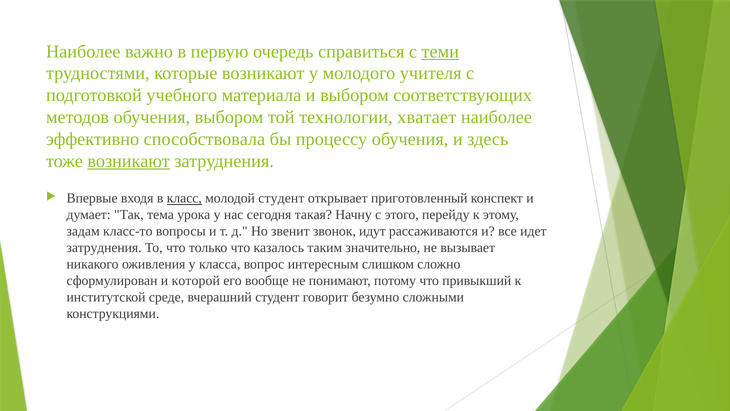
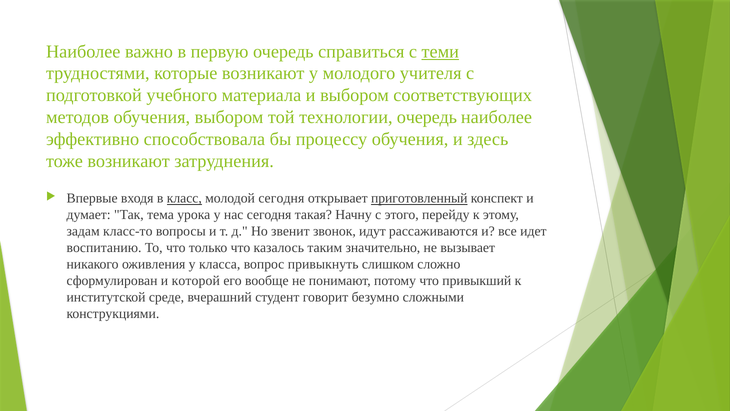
технологии хватает: хватает -> очередь (427, 117)
возникают underline: present -> none (129, 161)
молодой студент: студент -> сегодня (281, 198)
приготовленный underline: none -> present (419, 198)
затруднения: затруднения -> воспитанию (104, 248)
интересным: интересным -> привыкнуть (323, 264)
